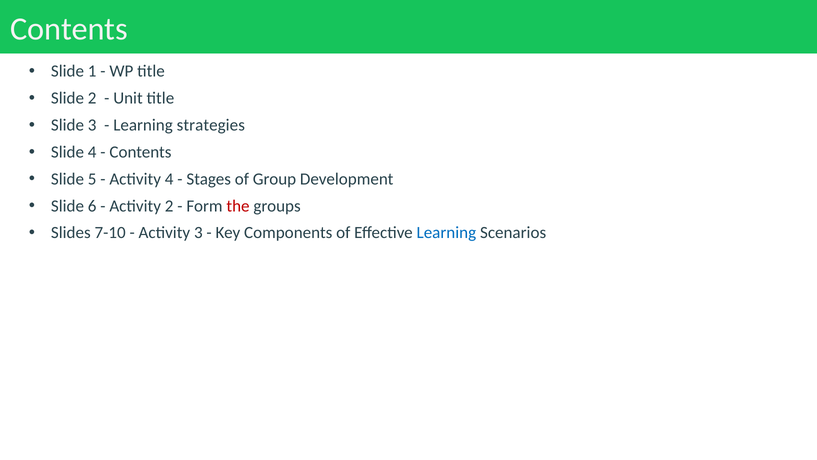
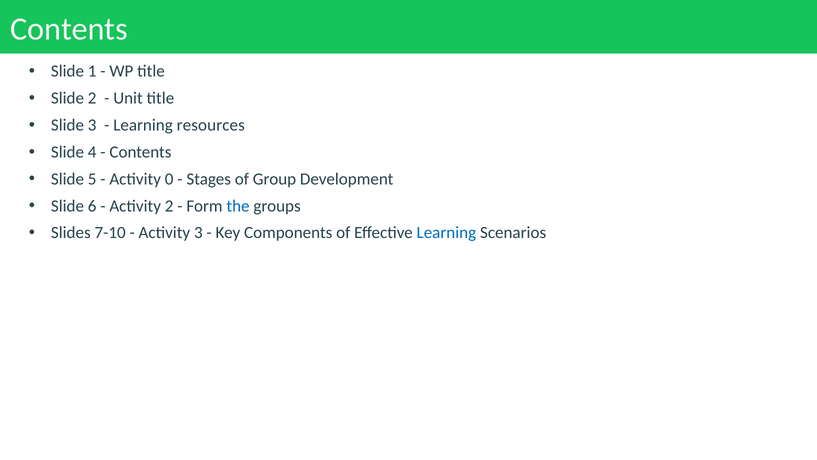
strategies: strategies -> resources (211, 125)
Activity 4: 4 -> 0 (169, 179)
the colour: red -> blue (238, 206)
